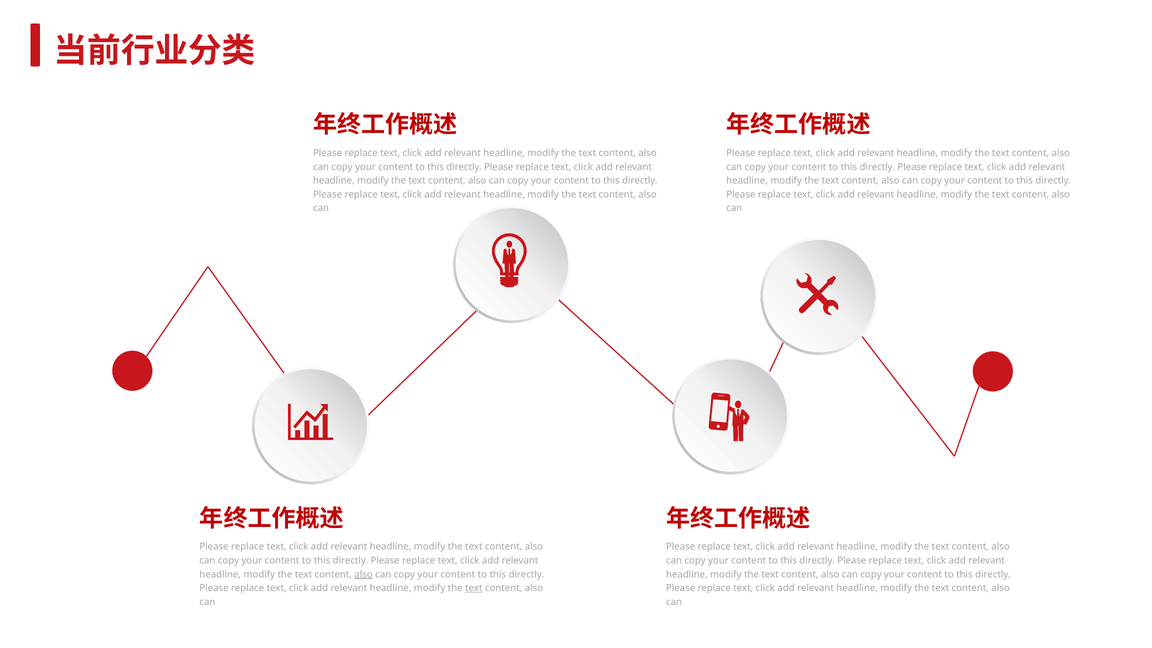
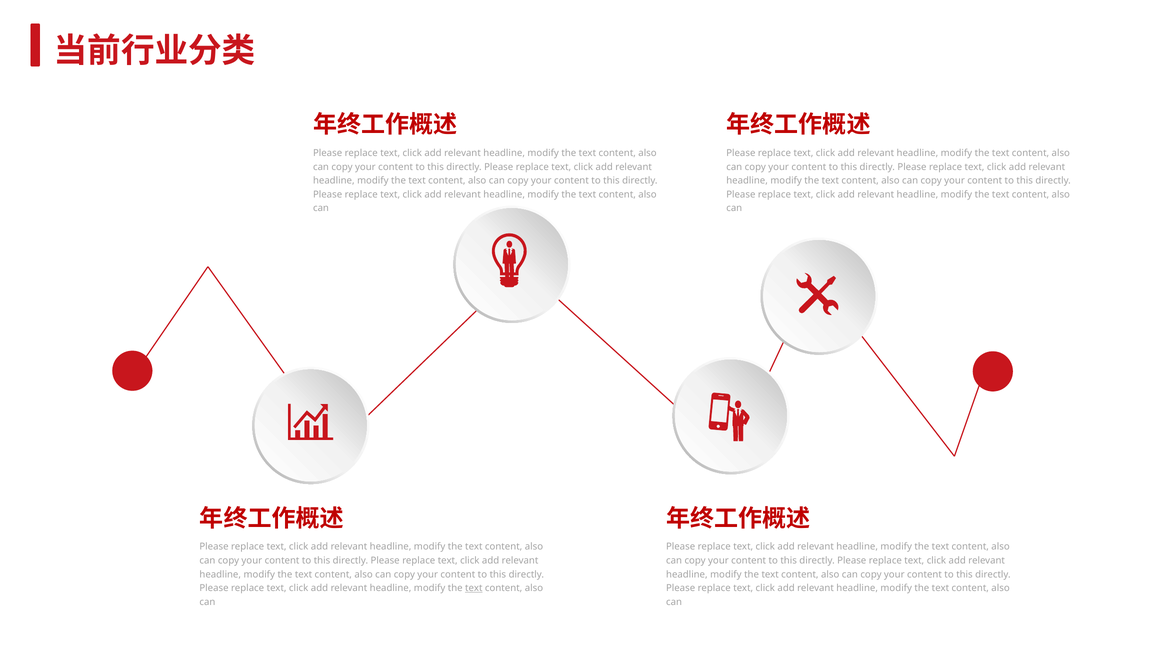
also underline: present -> none (364, 574)
